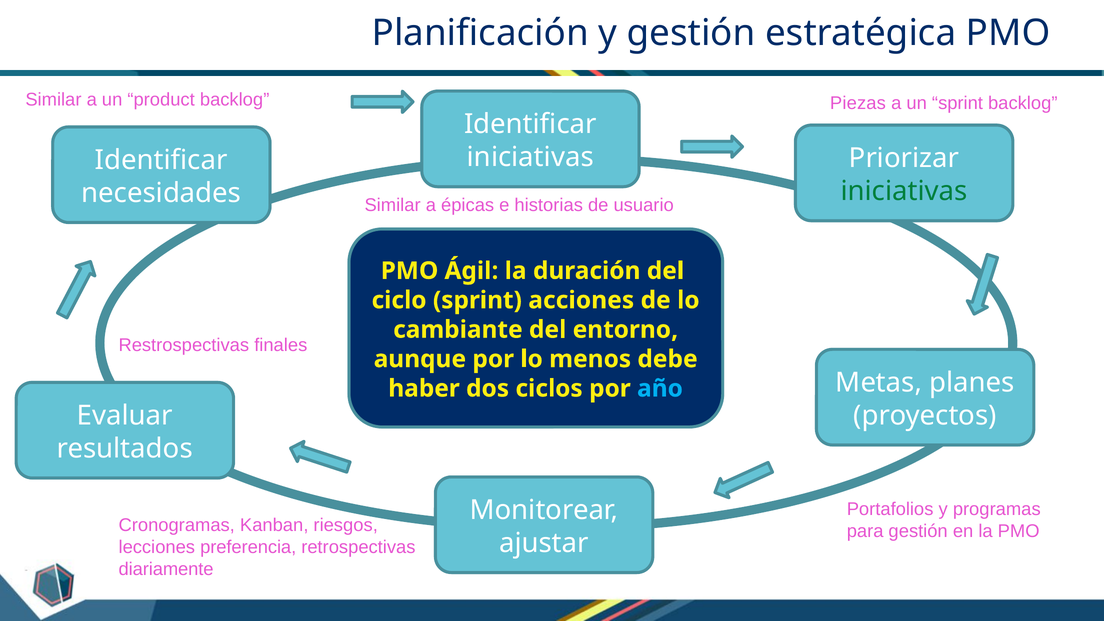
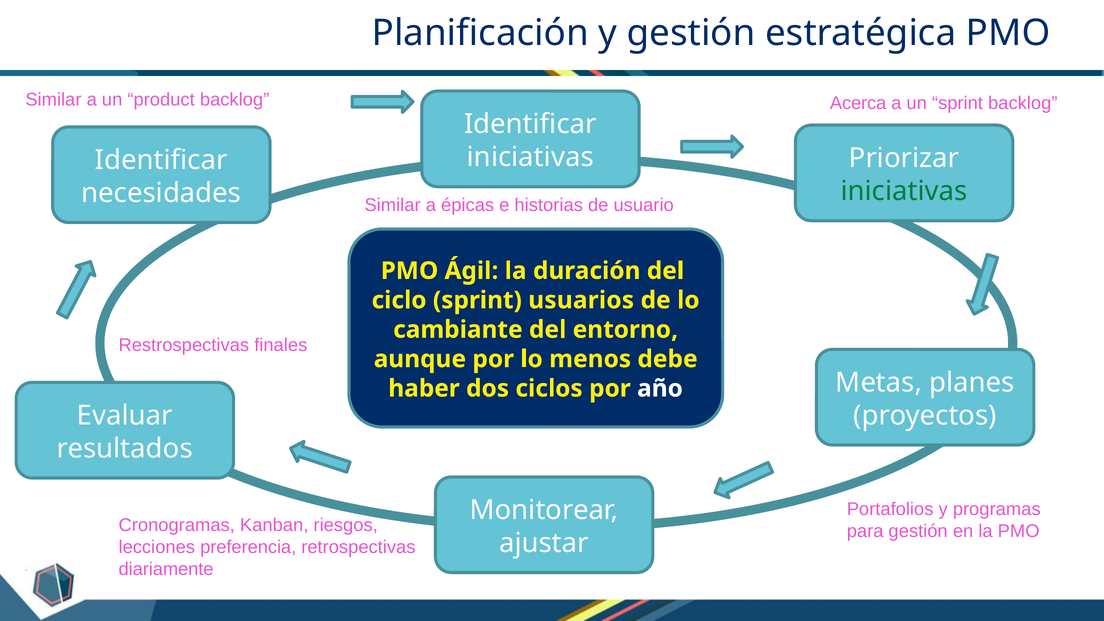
Piezas: Piezas -> Acerca (858, 103)
acciones: acciones -> usuarios (581, 300)
año colour: light blue -> white (660, 389)
